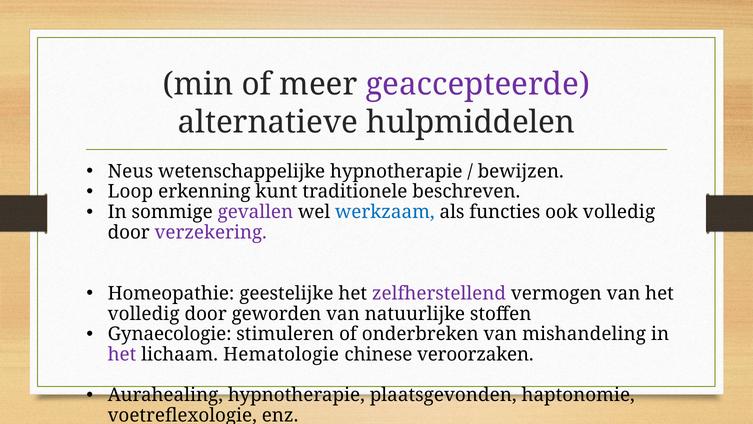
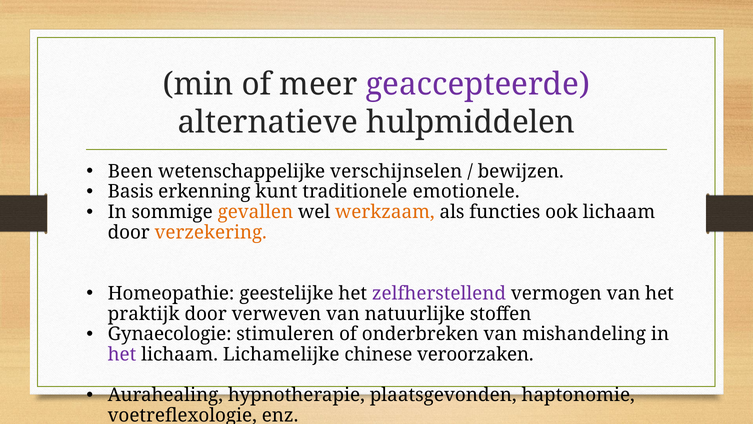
Neus: Neus -> Been (130, 171)
wetenschappelijke hypnotherapie: hypnotherapie -> verschijnselen (396, 171)
Loop: Loop -> Basis (131, 192)
beschreven: beschreven -> emotionele (466, 192)
gevallen colour: purple -> orange (255, 212)
werkzaam colour: blue -> orange (385, 212)
ook volledig: volledig -> lichaam (619, 212)
verzekering colour: purple -> orange (211, 232)
volledig: volledig -> praktijk (144, 314)
geworden: geworden -> verweven (276, 314)
Hematologie: Hematologie -> Lichamelijke (281, 354)
